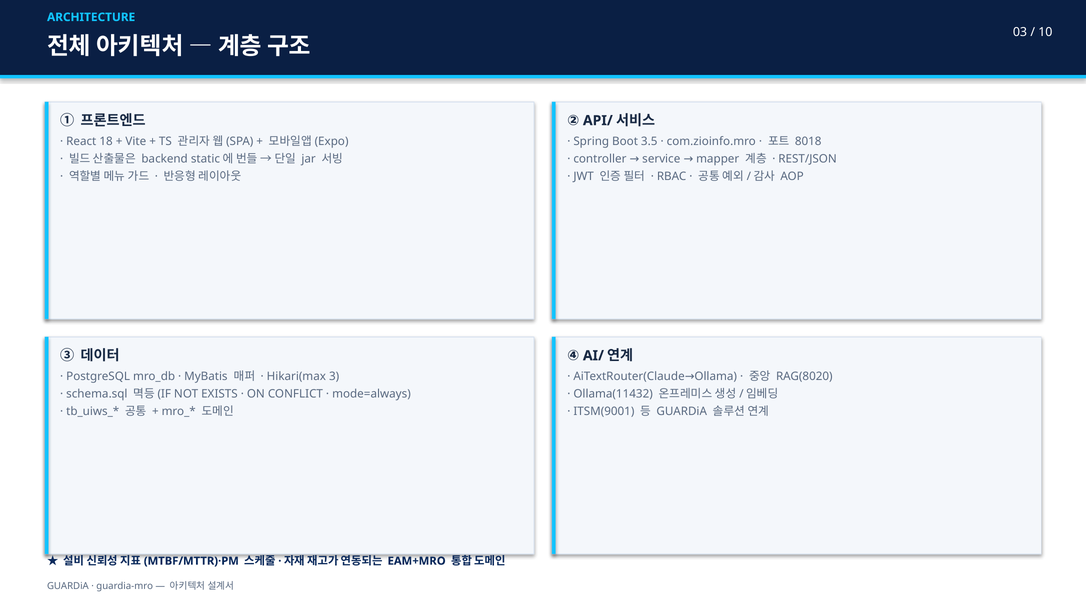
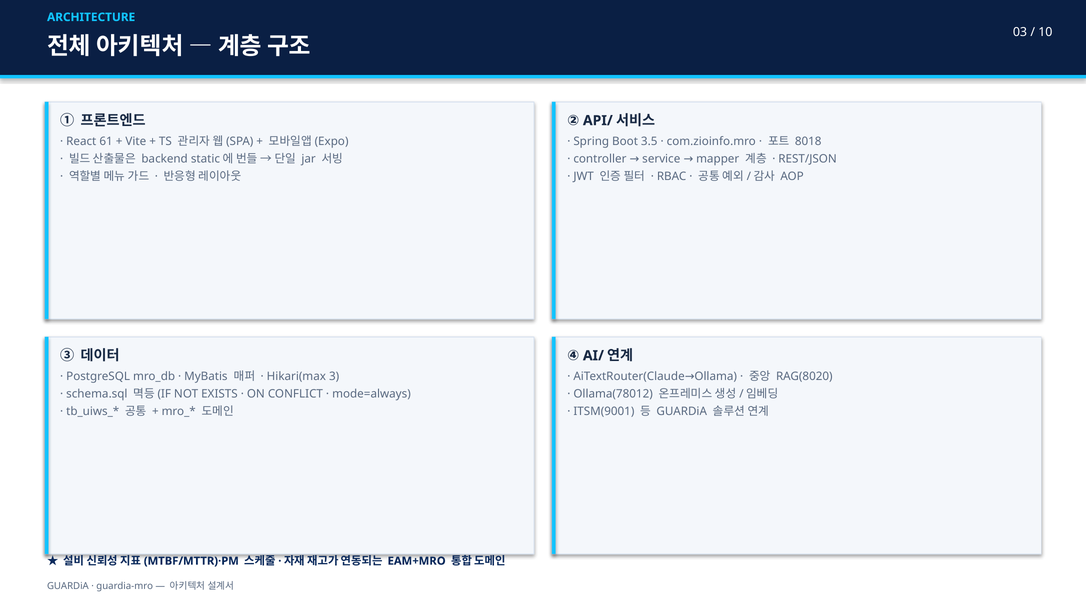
18: 18 -> 61 (106, 141)
Ollama(11432: Ollama(11432 -> Ollama(78012 (613, 394)
